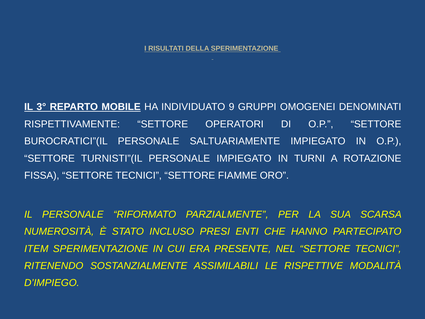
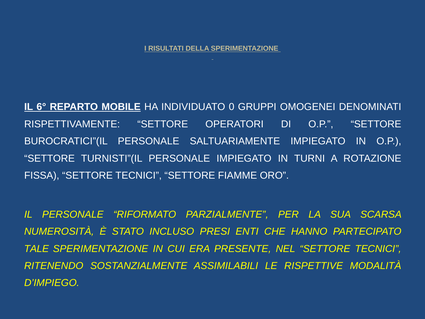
3°: 3° -> 6° (41, 107)
9: 9 -> 0 (232, 107)
ITEM: ITEM -> TALE (36, 249)
